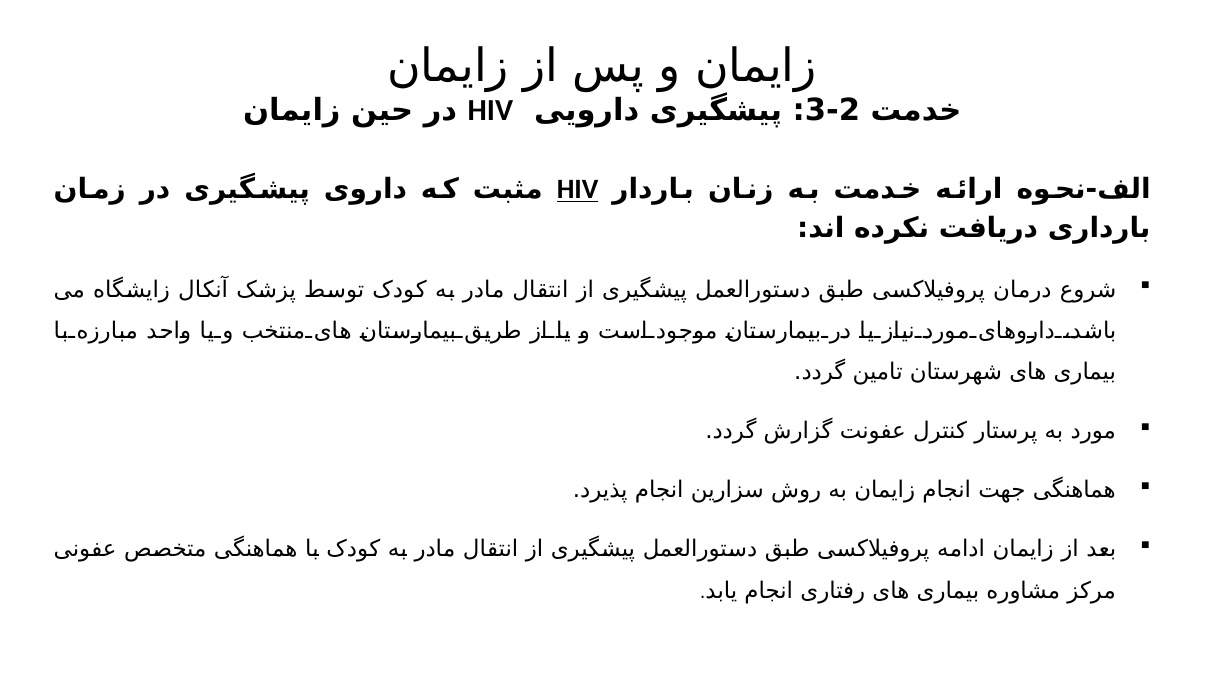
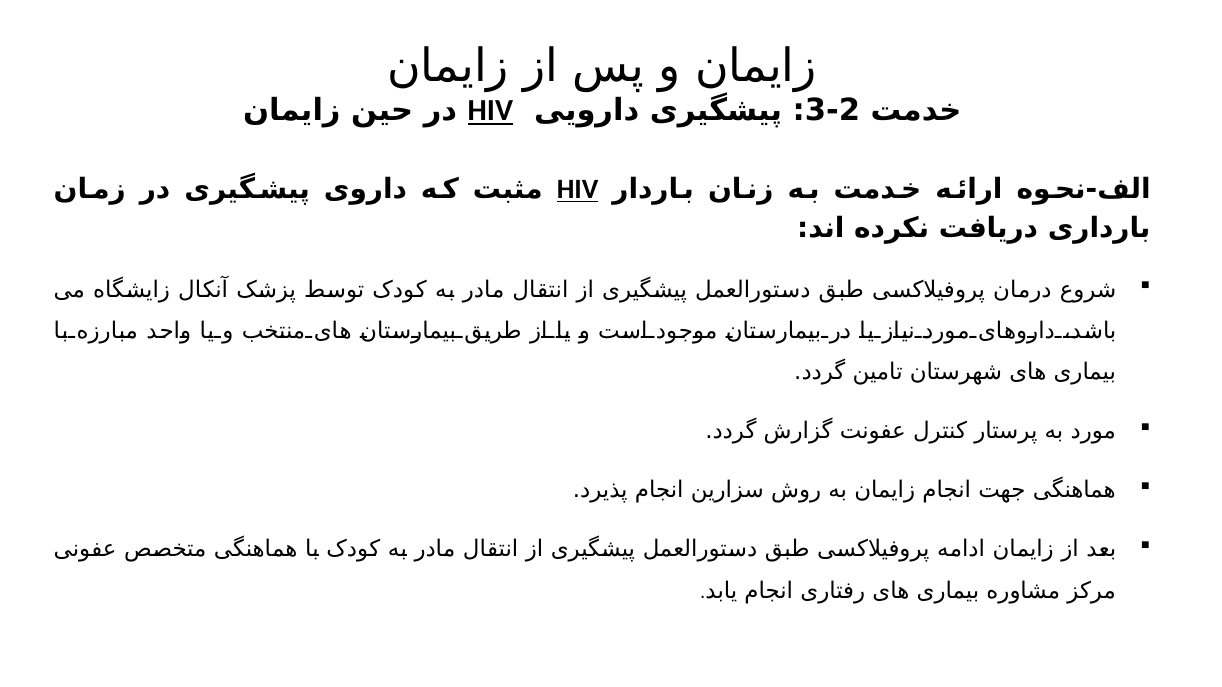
HIV underline: none -> present (490, 111)
